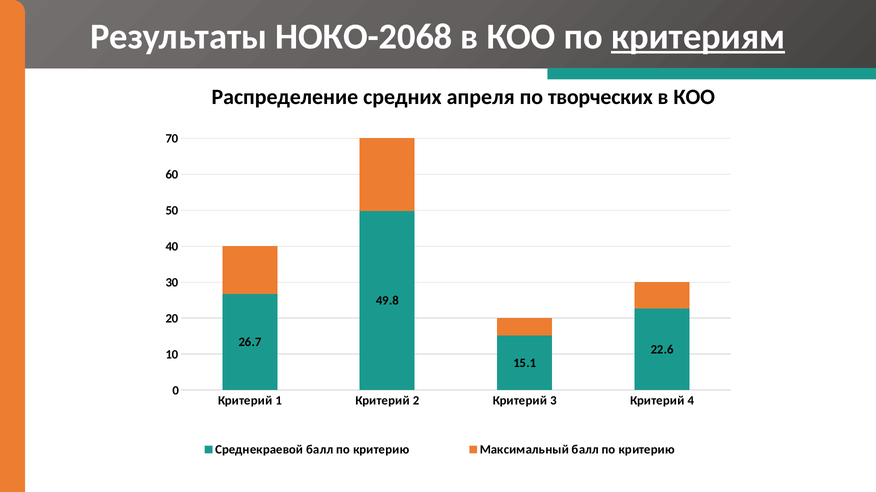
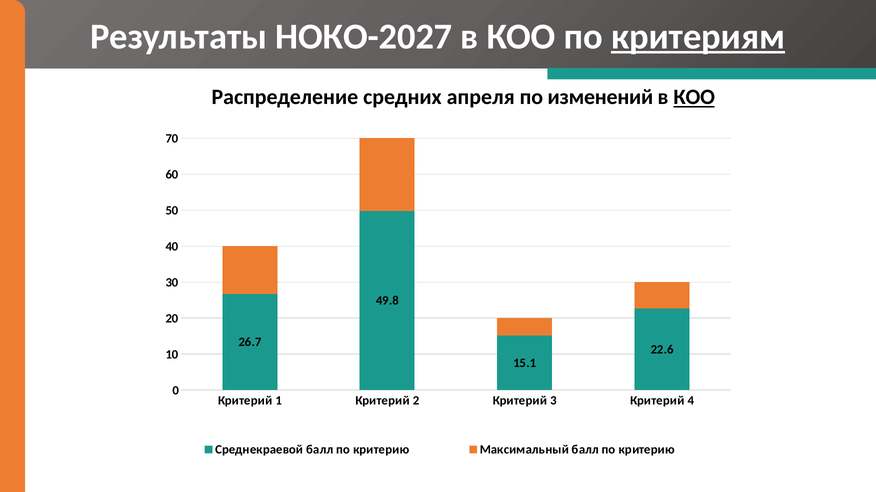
НОКО-2068: НОКО-2068 -> НОКО-2027 (364, 37)
творческих: творческих -> изменений (600, 97)
КОО underline: none -> present (694, 97)
